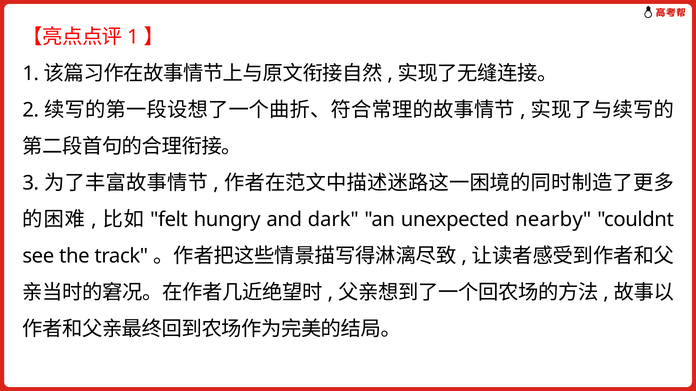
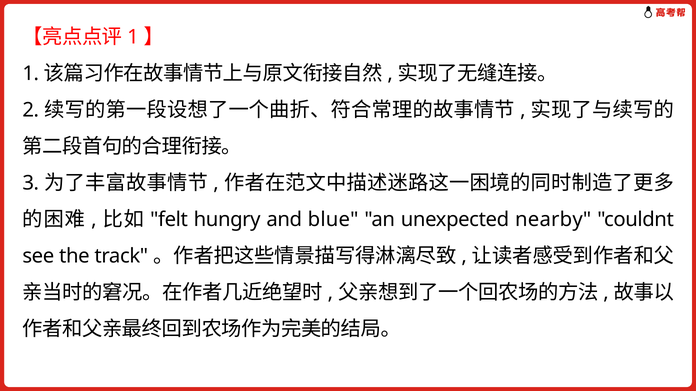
dark: dark -> blue (333, 220)
